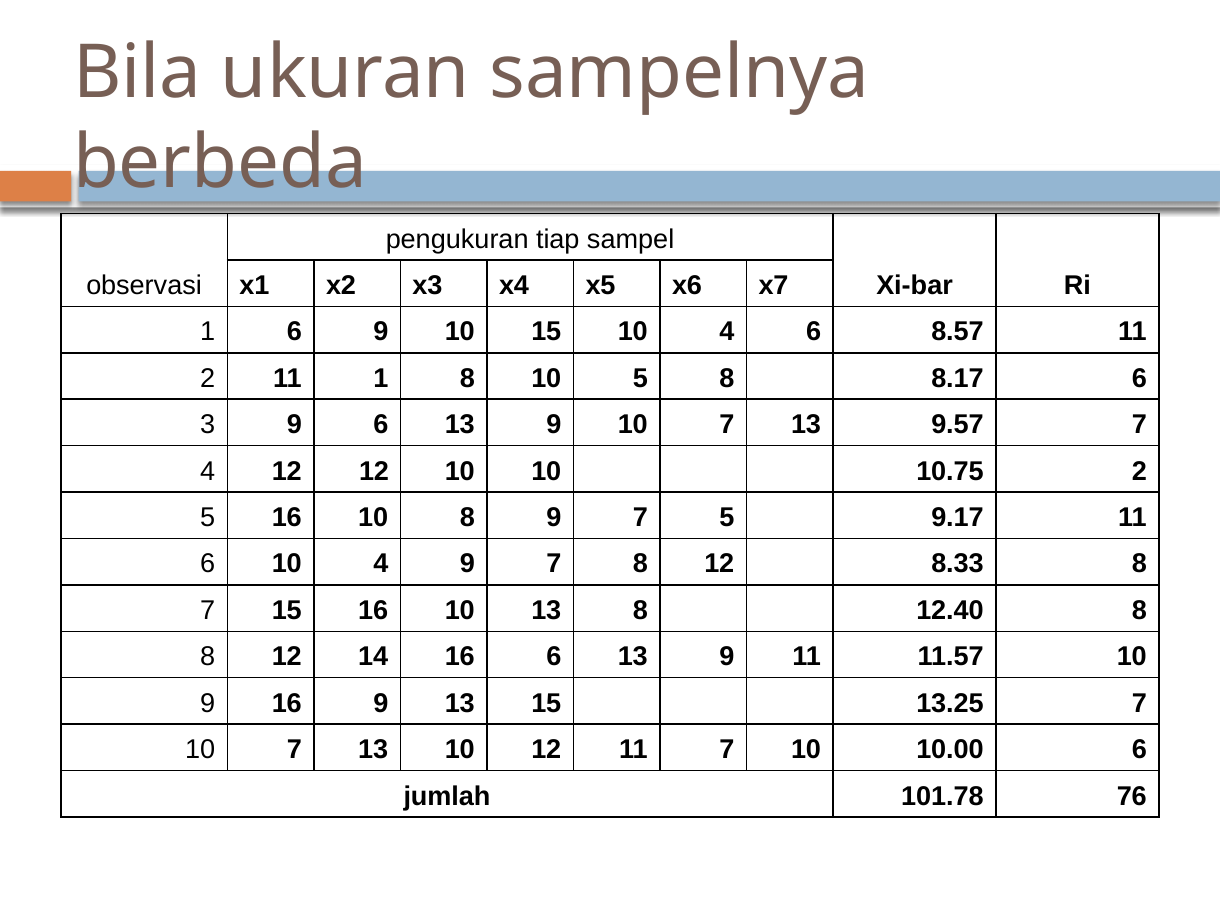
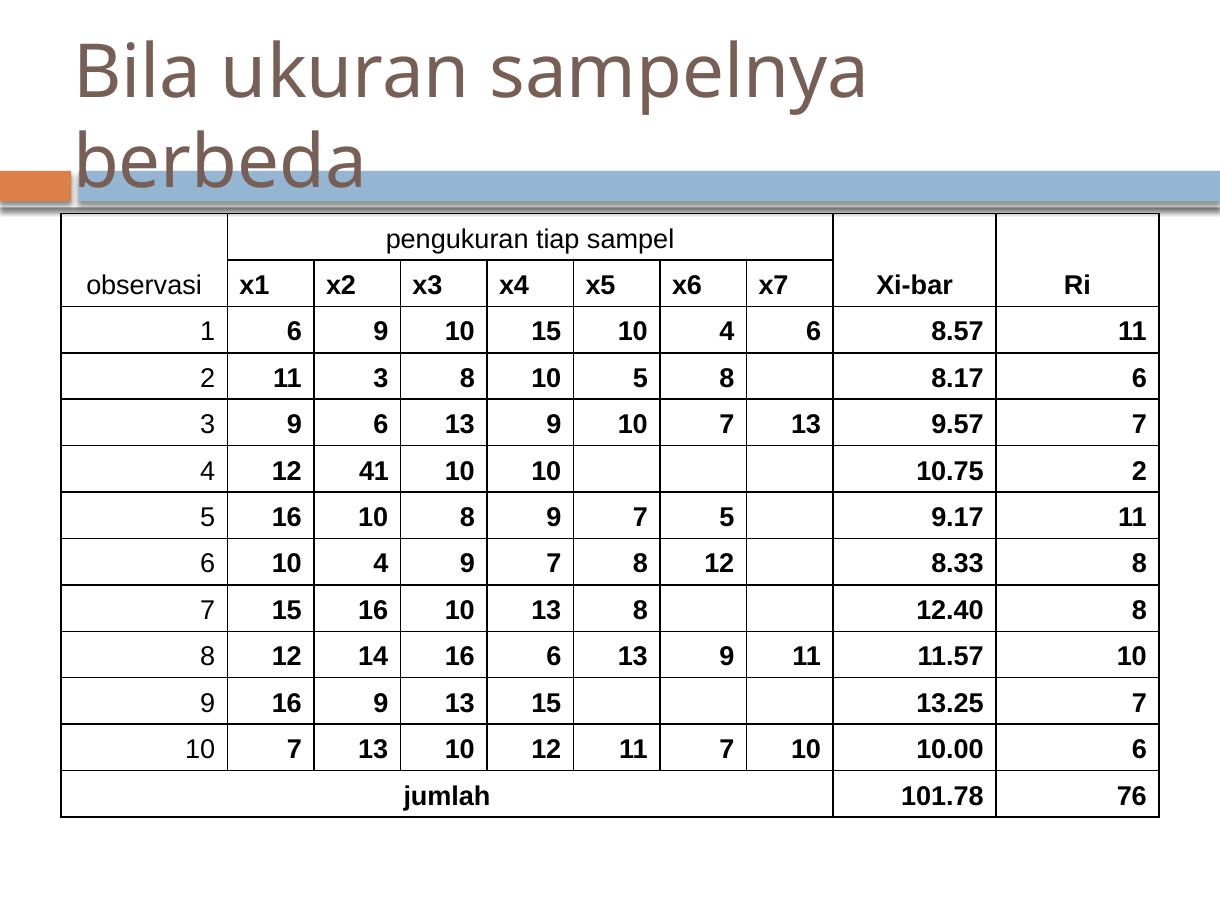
11 1: 1 -> 3 (381, 378)
12 12: 12 -> 41 (374, 471)
